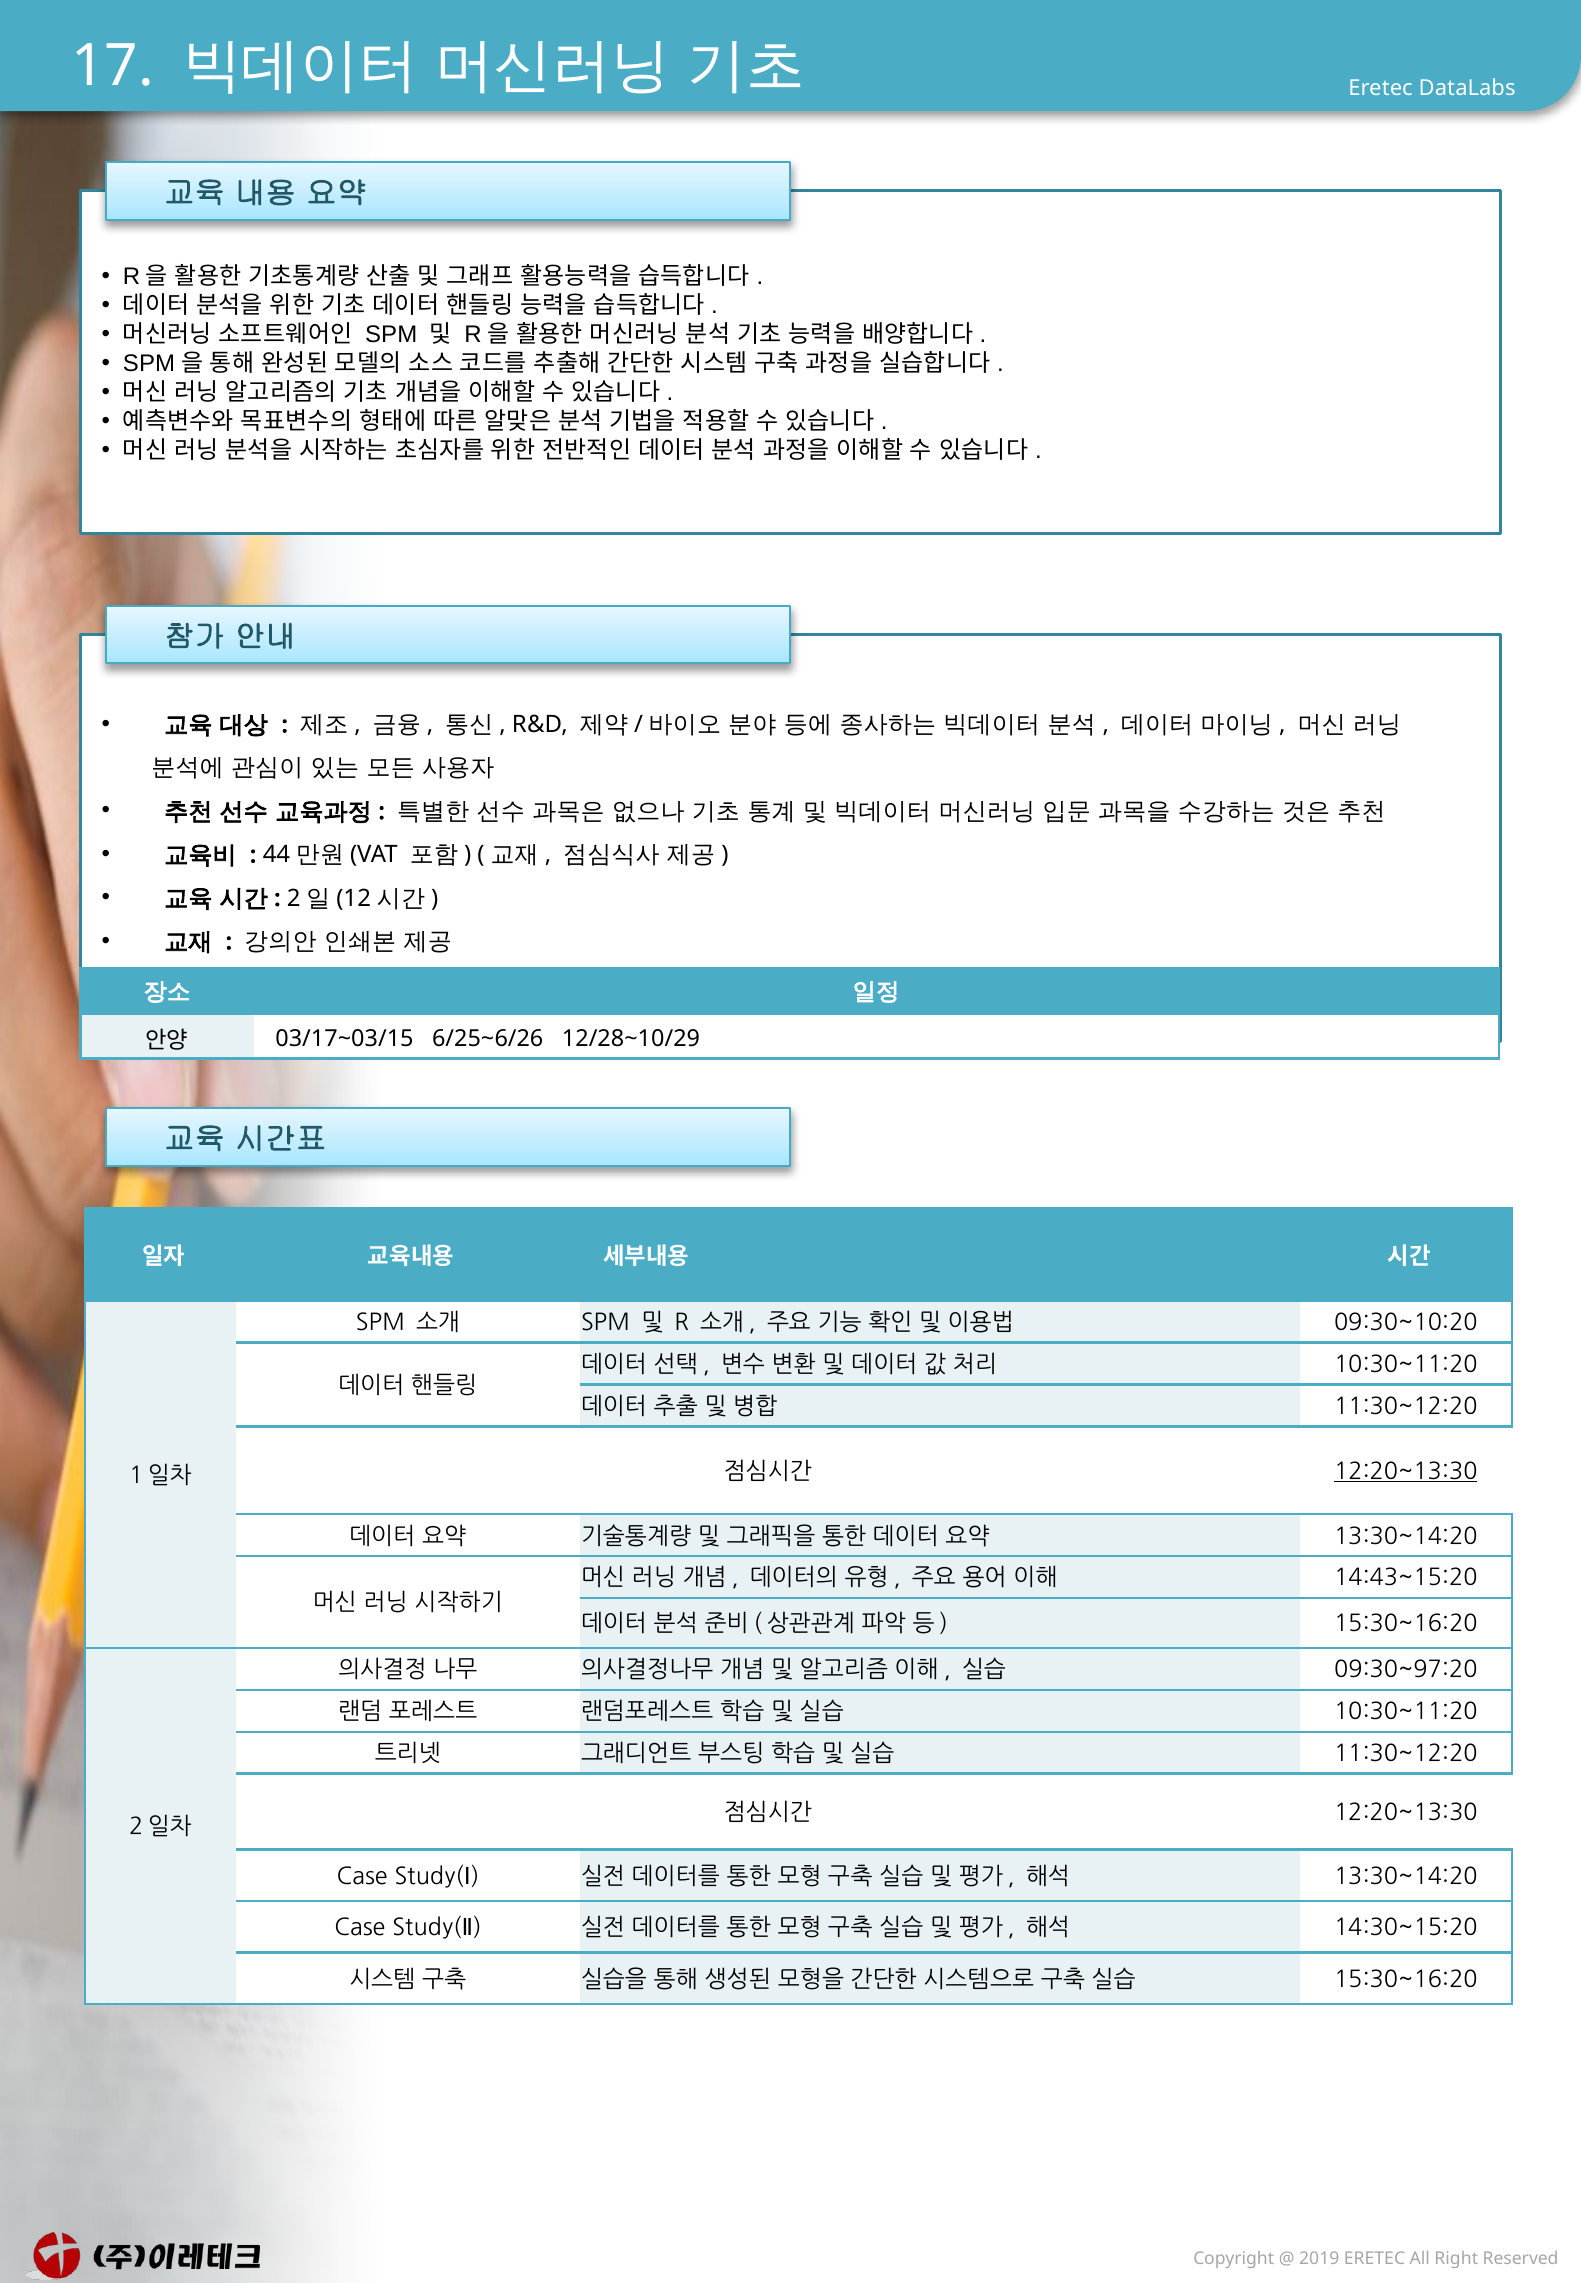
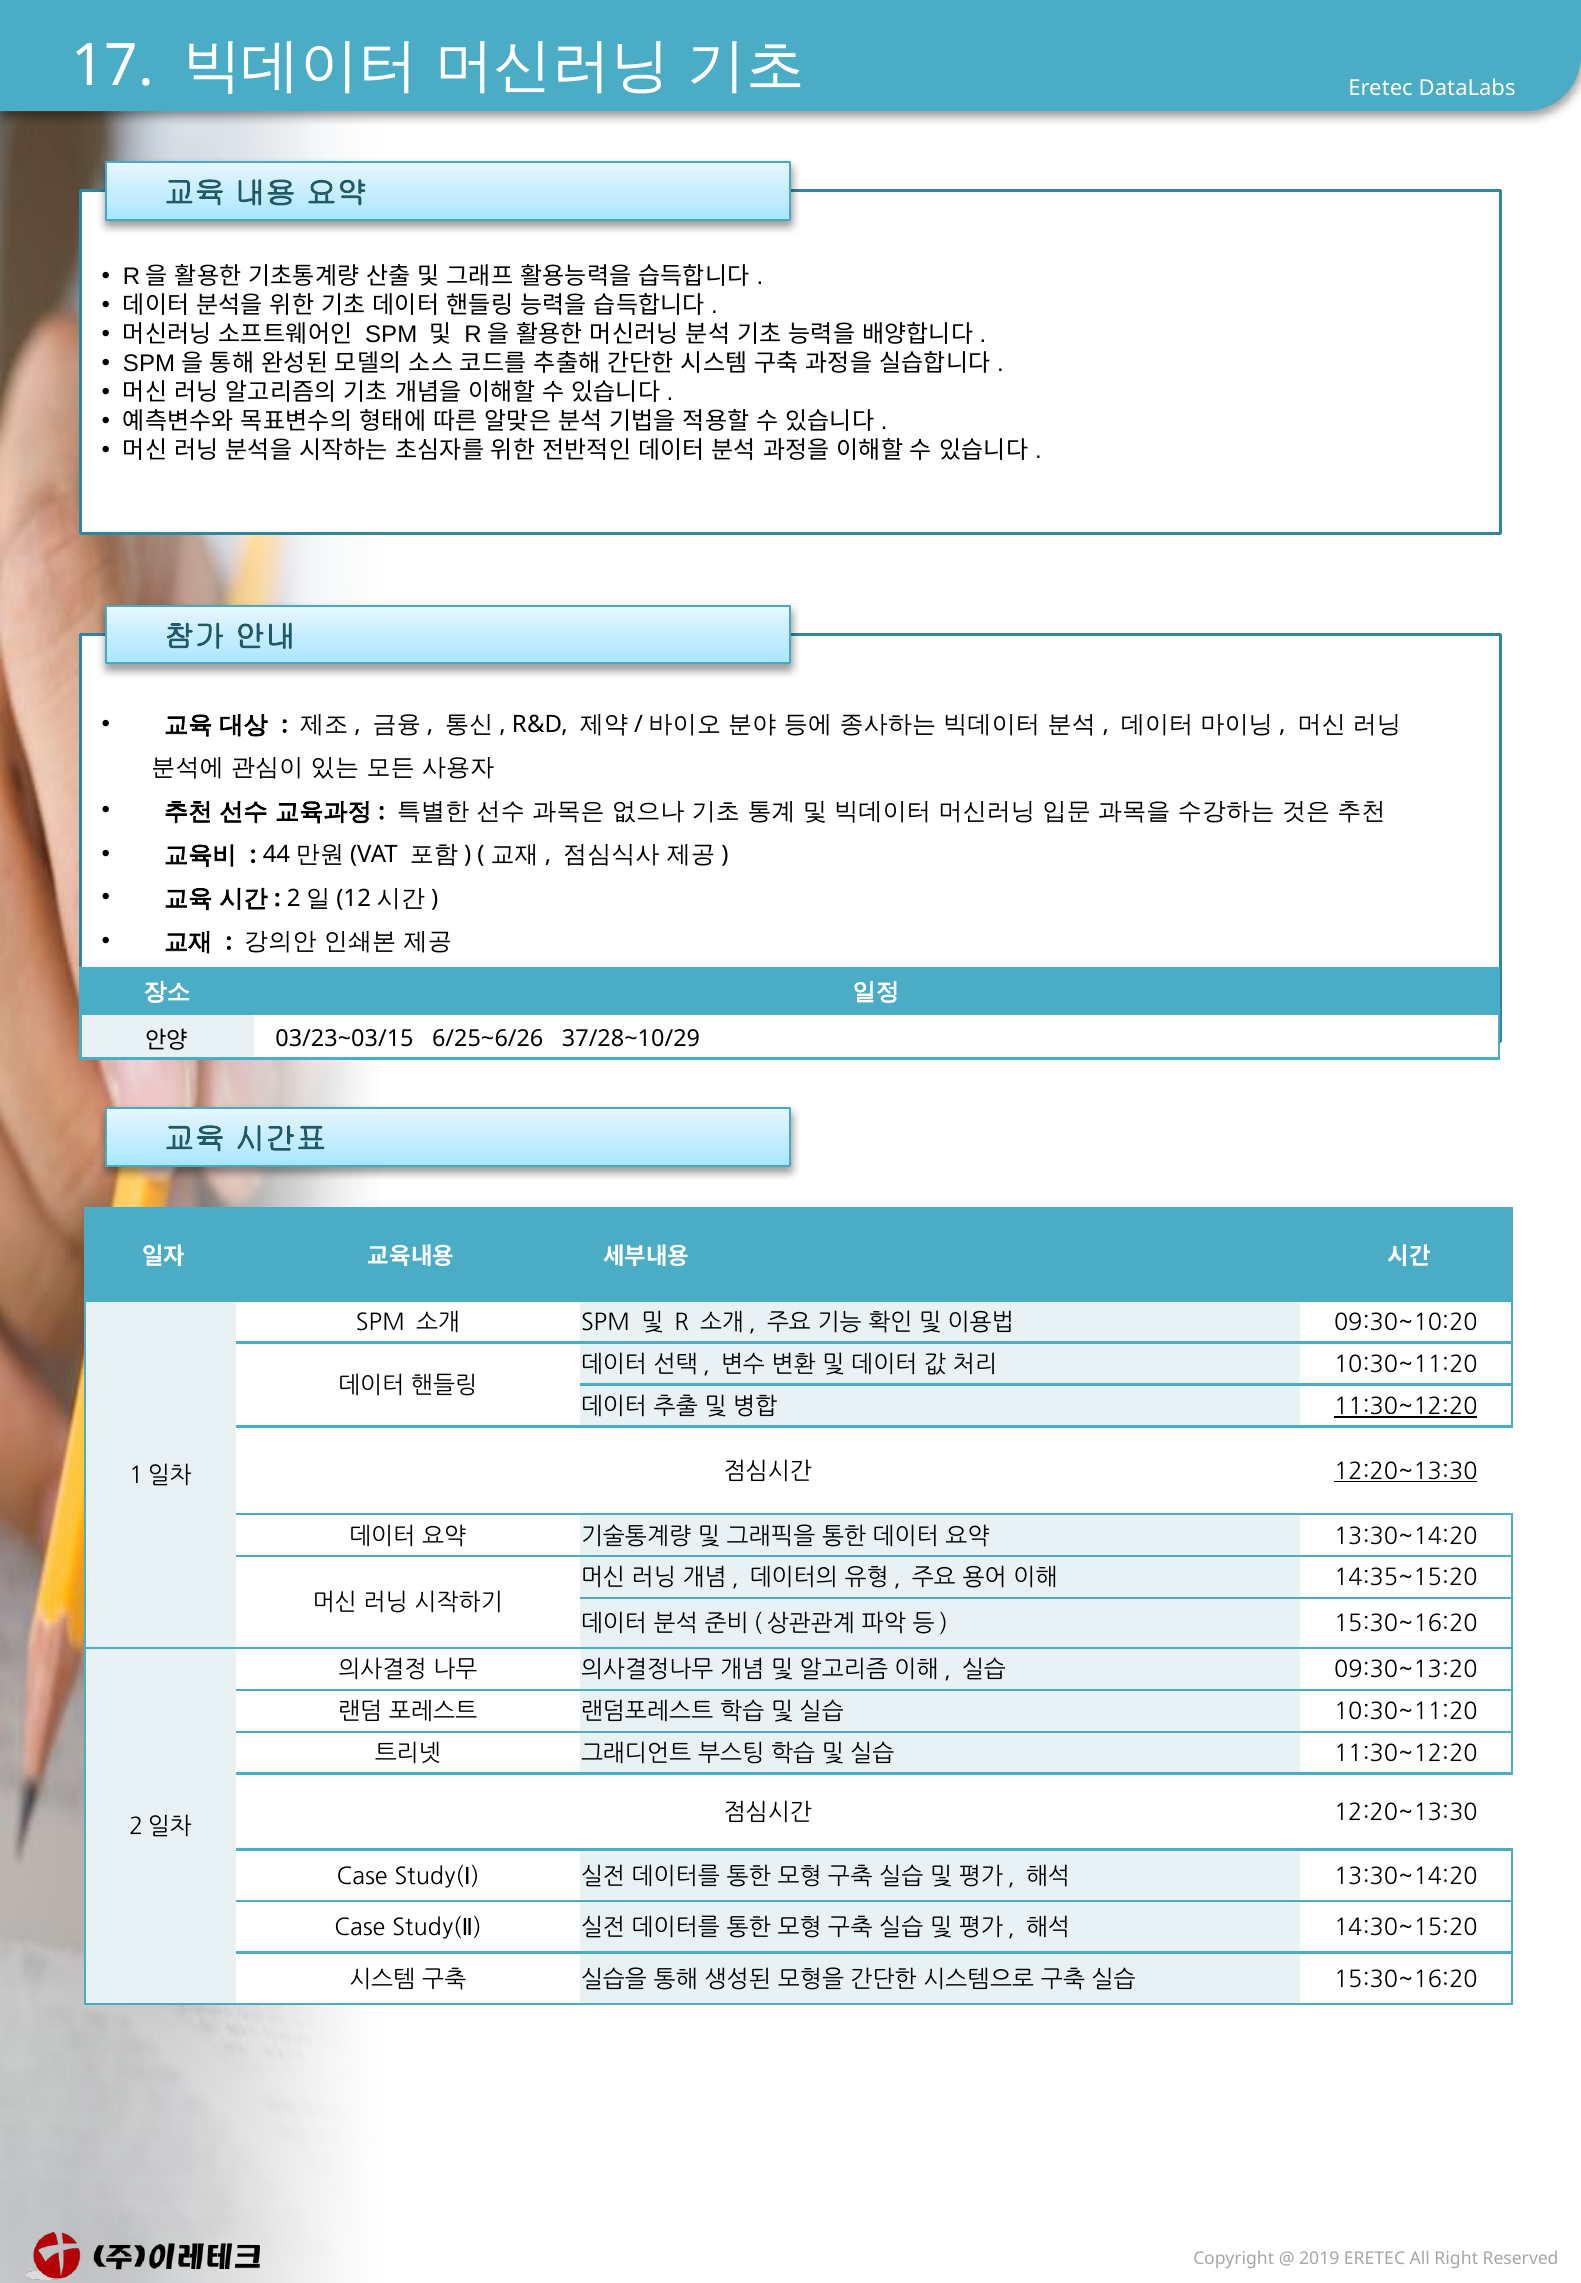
03/17~03/15: 03/17~03/15 -> 03/23~03/15 (344, 1039)
12/28~10/29: 12/28~10/29 -> 37/28~10/29 (631, 1039)
11:30~12:20 underline: none -> present (1406, 1407)
14:43~15:20: 14:43~15:20 -> 14:35~15:20 (1406, 1579)
09:30~97:20: 09:30~97:20 -> 09:30~13:20 (1406, 1671)
